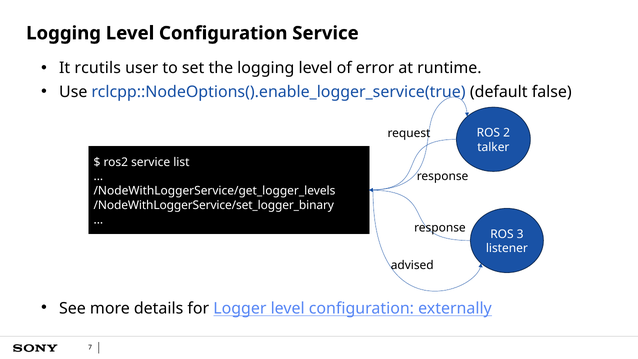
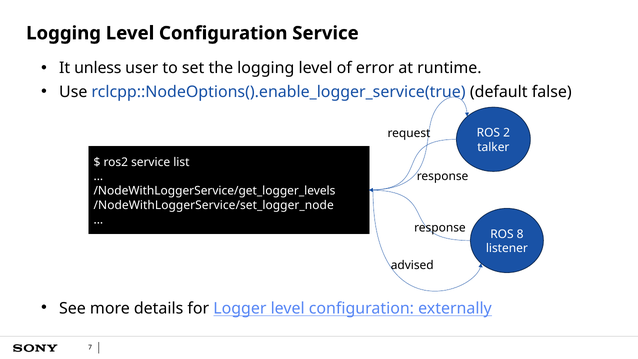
rcutils: rcutils -> unless (98, 68)
/NodeWithLoggerService/set_logger_binary: /NodeWithLoggerService/set_logger_binary -> /NodeWithLoggerService/set_logger_node (214, 205)
3: 3 -> 8 (520, 234)
